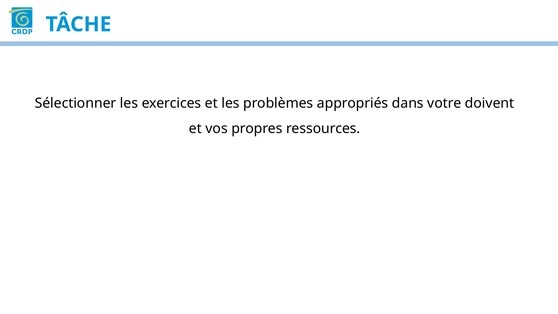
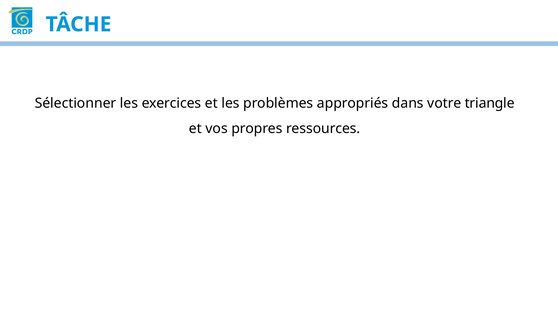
doivent: doivent -> triangle (490, 103)
